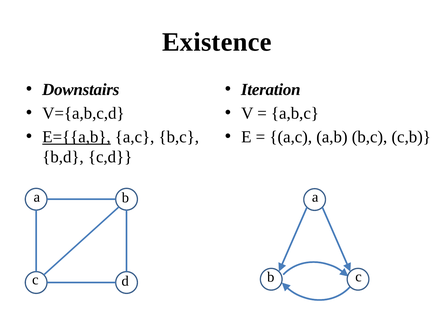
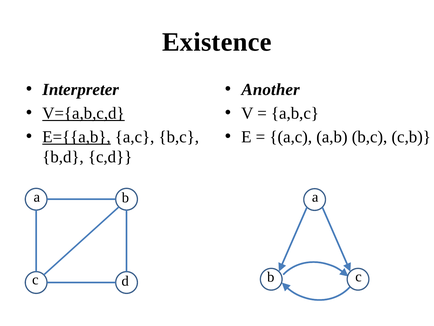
Downstairs: Downstairs -> Interpreter (81, 89)
Iteration: Iteration -> Another (271, 89)
V={a,b,c,d underline: none -> present (83, 113)
